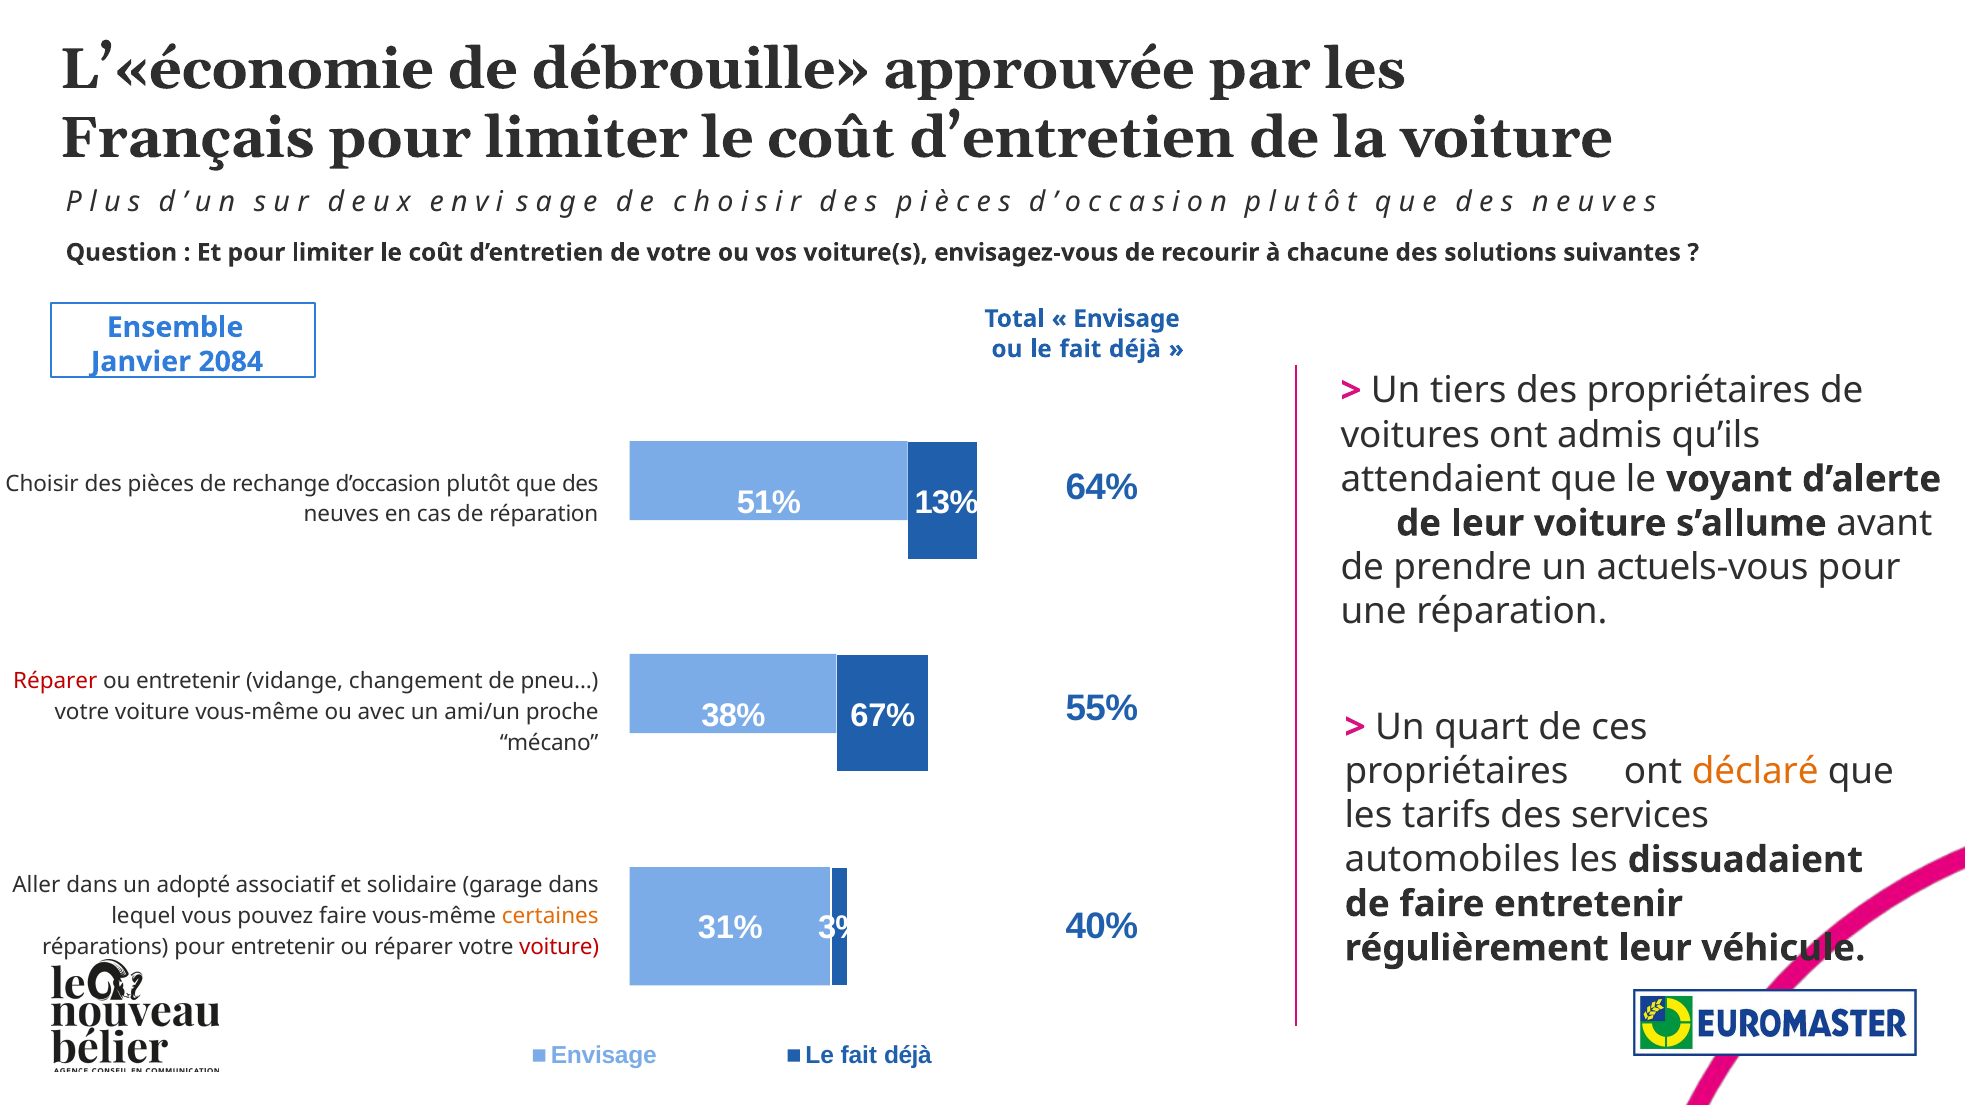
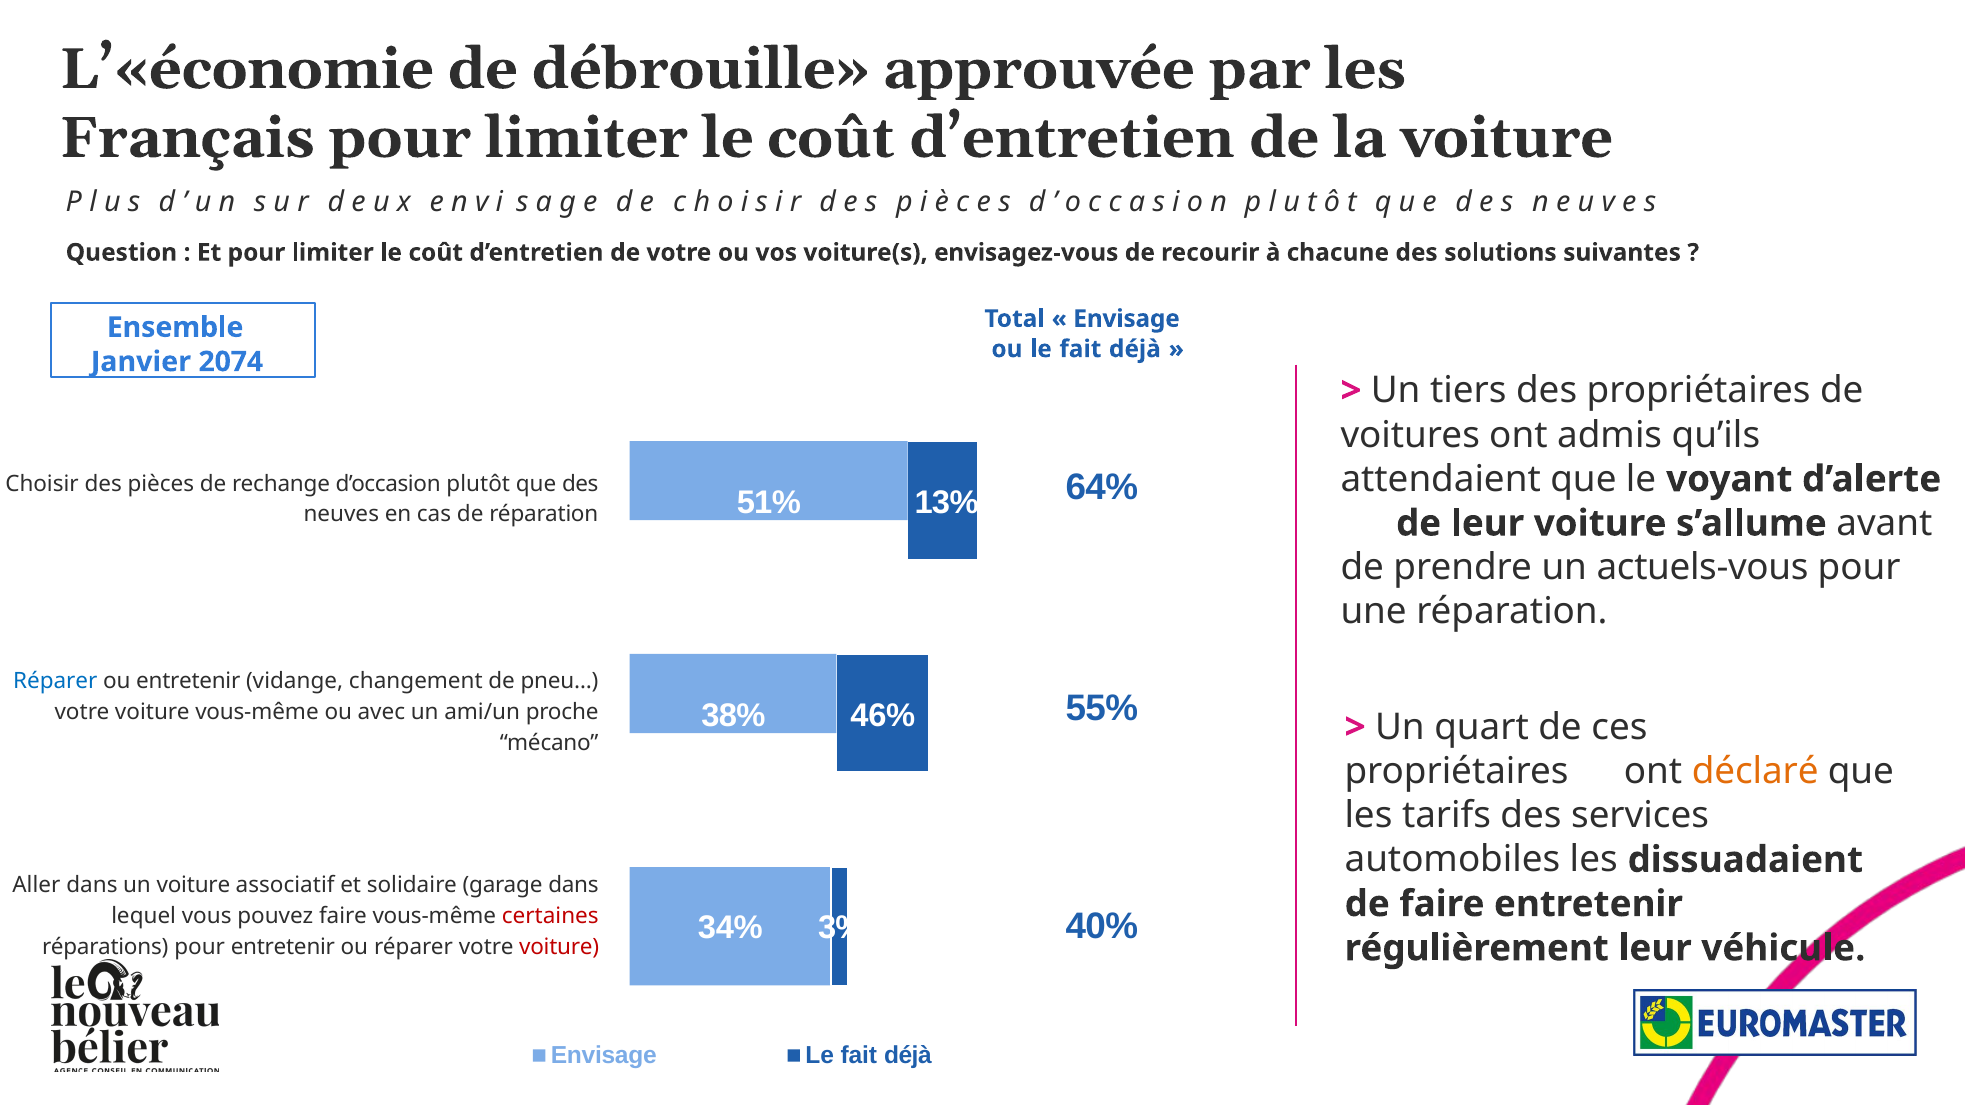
2084: 2084 -> 2074 (231, 362)
Réparer colour: red -> blue (55, 682)
67%: 67% -> 46% (883, 716)
un adopté: adopté -> voiture (193, 886)
certaines colour: orange -> red (550, 916)
31%: 31% -> 34% (730, 928)
